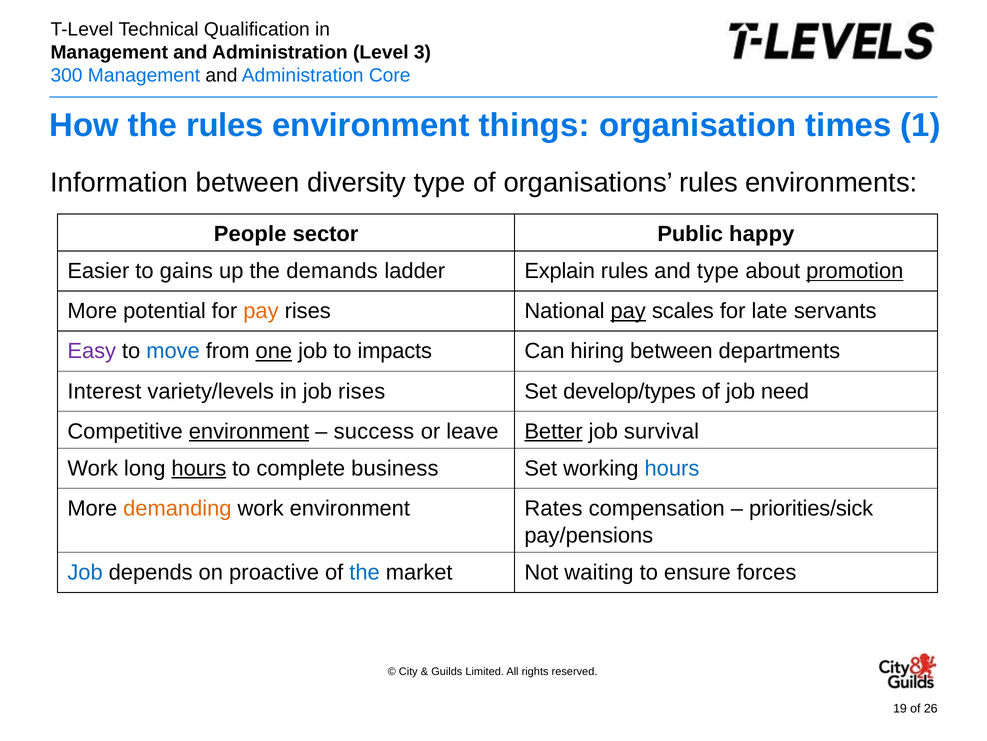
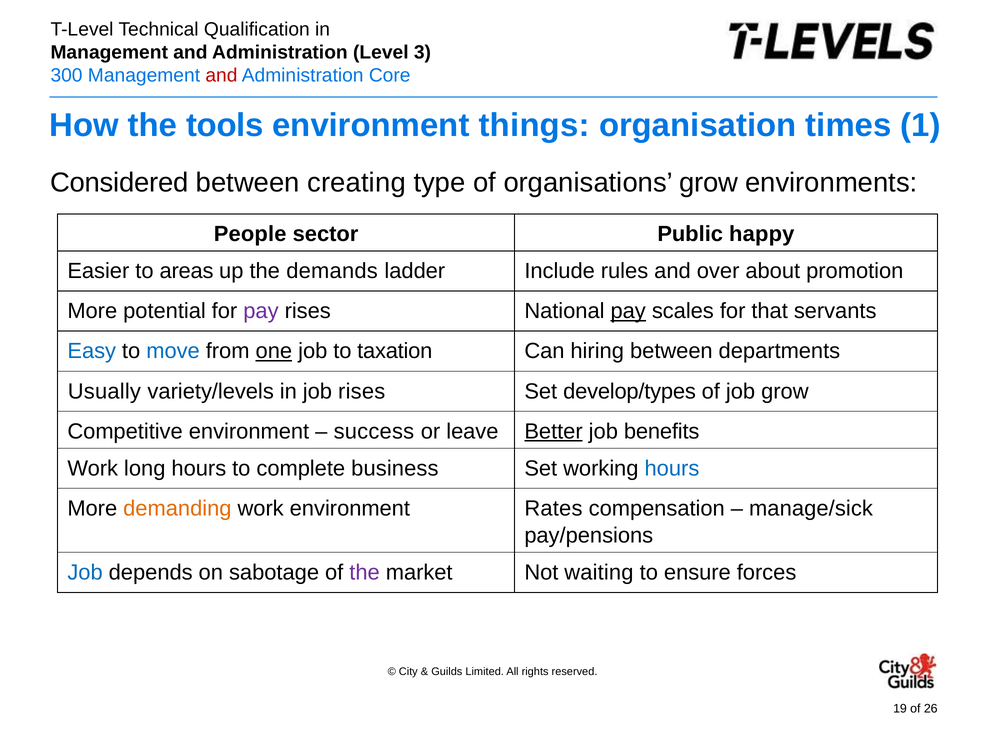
and colour: black -> red (221, 75)
the rules: rules -> tools (225, 125)
Information: Information -> Considered (119, 182)
diversity: diversity -> creating (357, 182)
organisations rules: rules -> grow (709, 182)
gains: gains -> areas (187, 271)
Explain: Explain -> Include (560, 271)
and type: type -> over (718, 271)
promotion underline: present -> none (855, 271)
pay colour: orange -> purple (261, 311)
late: late -> that (770, 311)
Easy colour: purple -> blue (92, 351)
impacts: impacts -> taxation (395, 351)
Interest: Interest -> Usually (104, 391)
job need: need -> grow (785, 391)
environment underline: present -> none (249, 431)
survival: survival -> benefits (662, 431)
hours underline: present -> none (199, 468)
priorities/sick: priorities/sick -> manage/sick (811, 508)
proactive: proactive -> sabotage (274, 572)
the colour: blue -> purple (365, 572)
